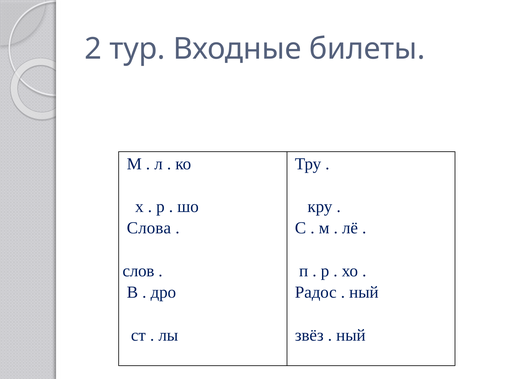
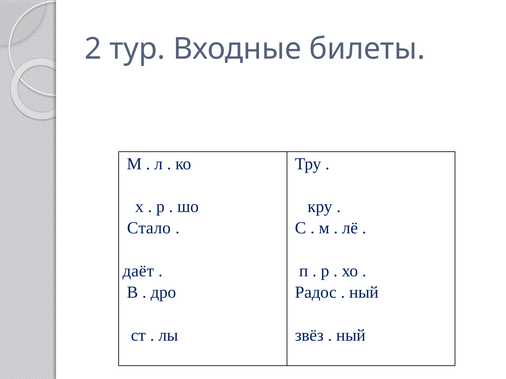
Слова: Слова -> Стало (149, 228)
слов: слов -> даёт (138, 271)
